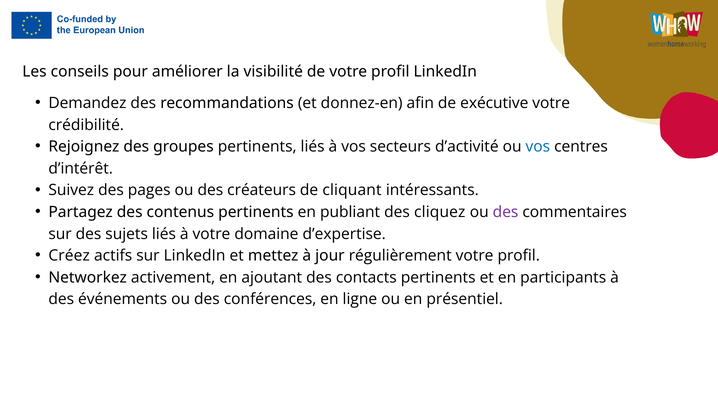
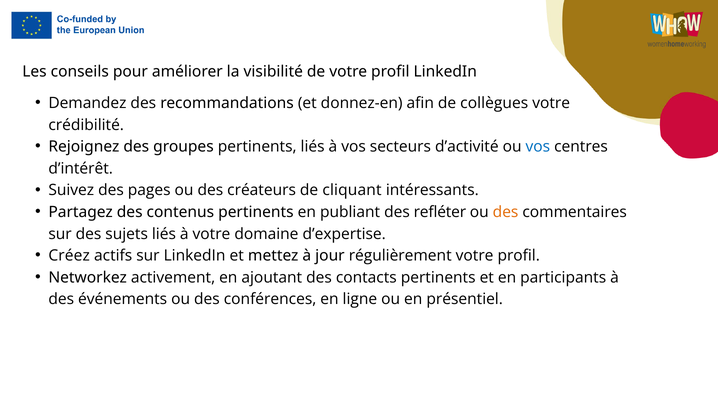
exécutive: exécutive -> collègues (494, 103)
cliquez: cliquez -> refléter (440, 212)
des colour: purple -> orange (506, 212)
